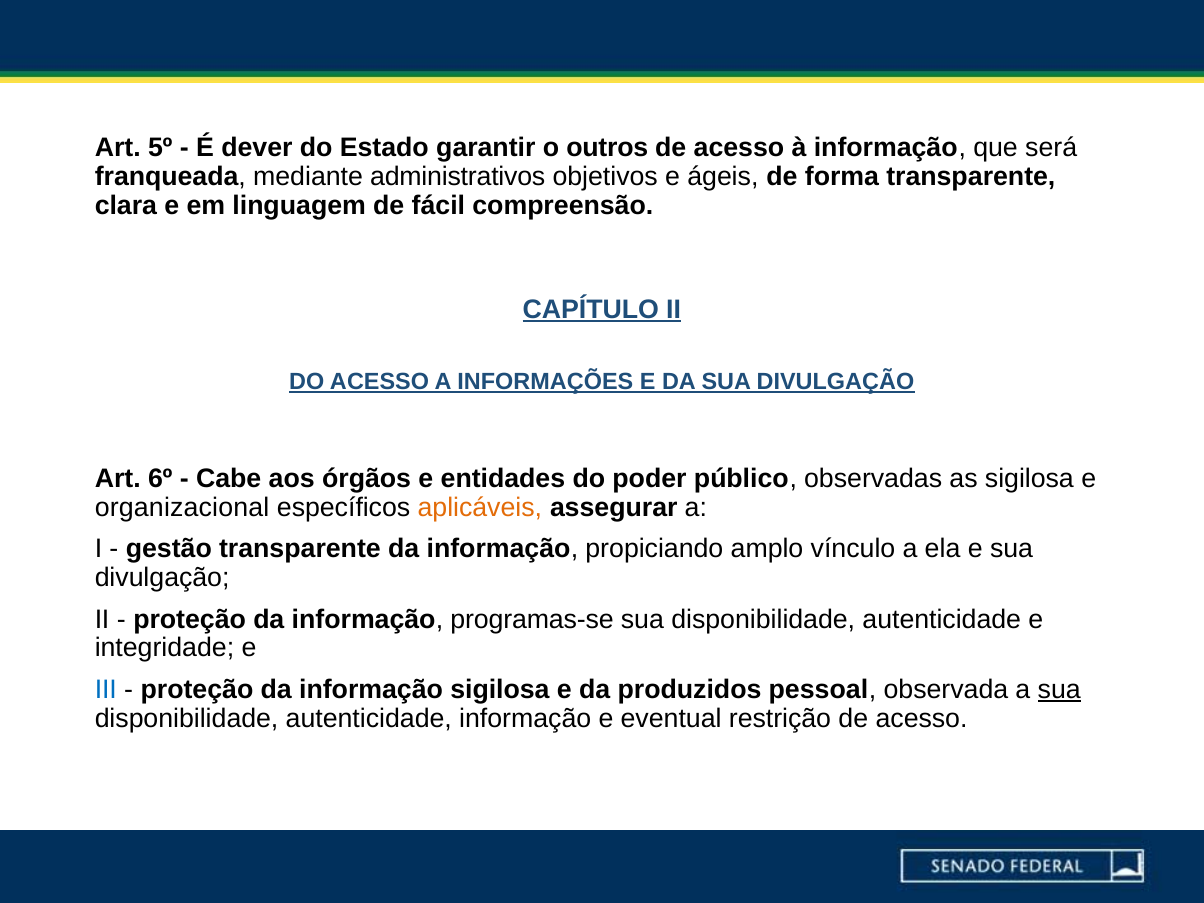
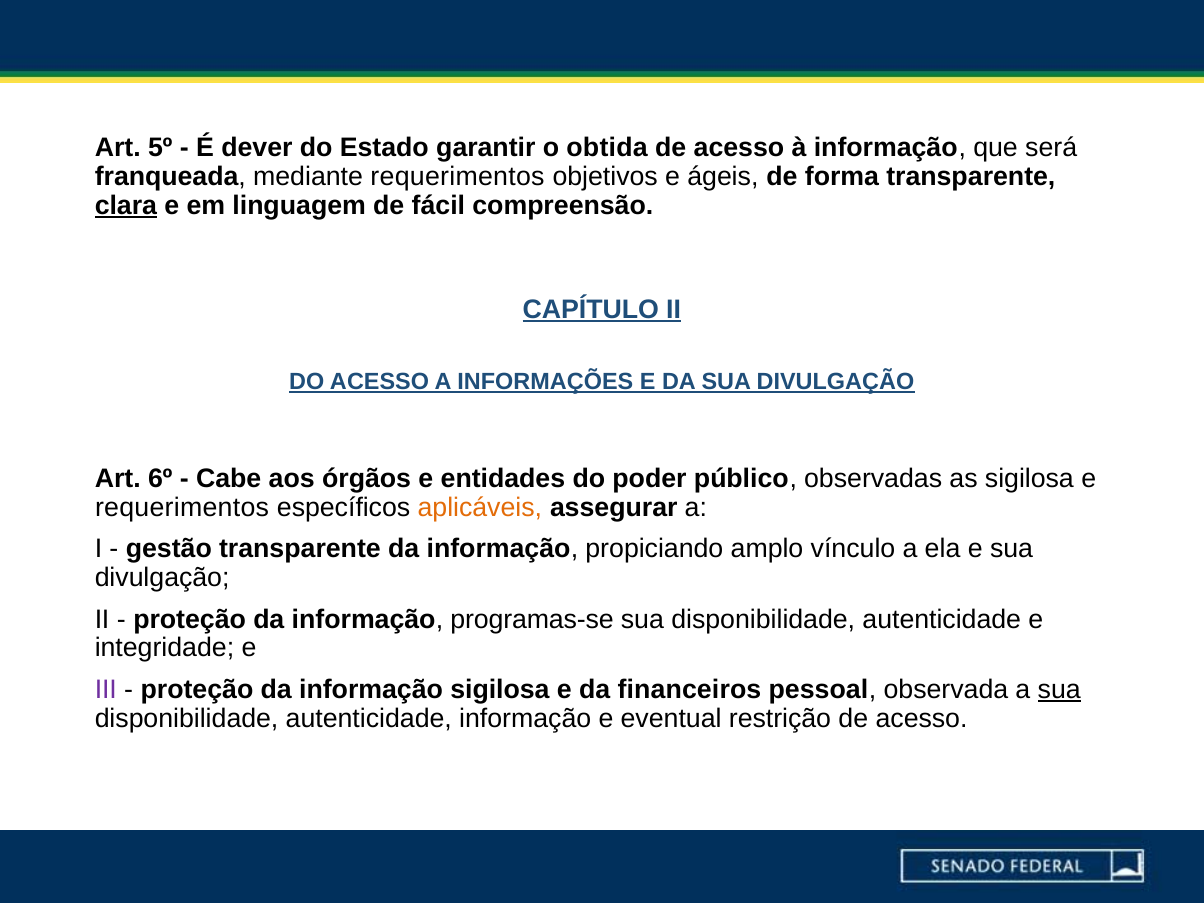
outros: outros -> obtida (607, 148)
mediante administrativos: administrativos -> requerimentos (457, 177)
clara underline: none -> present (126, 205)
organizacional: organizacional -> requerimentos (182, 508)
III colour: blue -> purple (106, 689)
produzidos: produzidos -> financeiros (689, 689)
